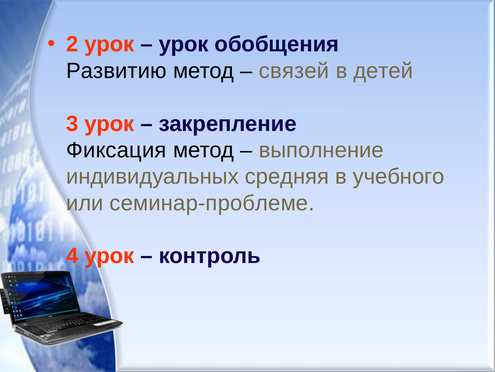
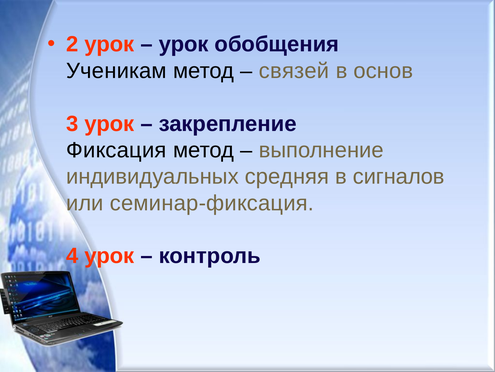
Развитию: Развитию -> Ученикам (116, 71)
детей: детей -> основ (383, 71)
учебного: учебного -> сигналов (399, 176)
семинар-проблеме: семинар-проблеме -> семинар-фиксация (212, 203)
